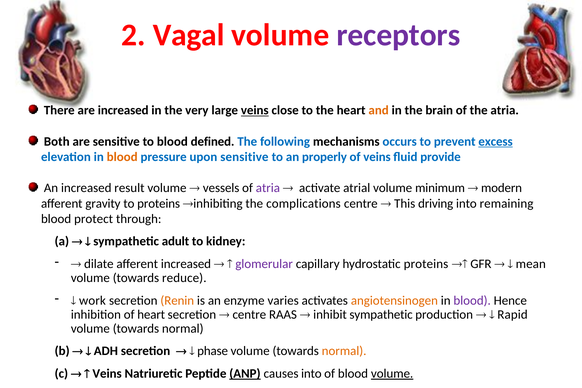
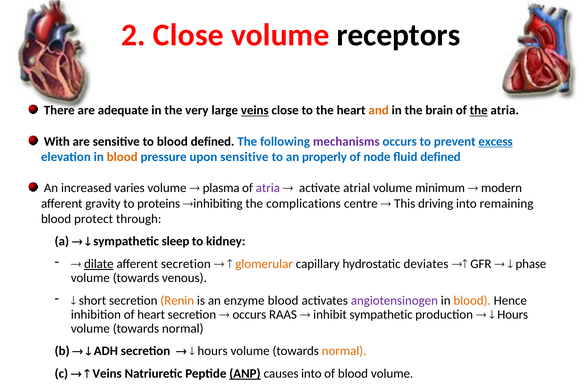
2 Vagal: Vagal -> Close (188, 35)
receptors colour: purple -> black (398, 35)
are increased: increased -> adequate (123, 110)
the underline: none -> present (479, 110)
Both: Both -> With (57, 141)
mechanisms colour: black -> purple (346, 141)
of veins: veins -> node (377, 157)
fluid provide: provide -> defined (440, 157)
result: result -> varies (129, 188)
vessels: vessels -> plasma (221, 188)
adult: adult -> sleep (175, 241)
dilate underline: none -> present (99, 264)
afferent increased: increased -> secretion (186, 264)
glomerular colour: purple -> orange (264, 264)
hydrostatic proteins: proteins -> deviates (426, 264)
mean: mean -> phase (531, 264)
reduce: reduce -> venous (184, 278)
work: work -> short (93, 301)
enzyme varies: varies -> blood (283, 301)
angiotensinogen colour: orange -> purple (394, 301)
blood colour: purple -> orange (472, 301)
centre: centre -> occurs (249, 315)
Rapid: Rapid -> Hours (513, 315)
phase: phase -> hours (213, 351)
volume underline: present -> none (392, 374)
